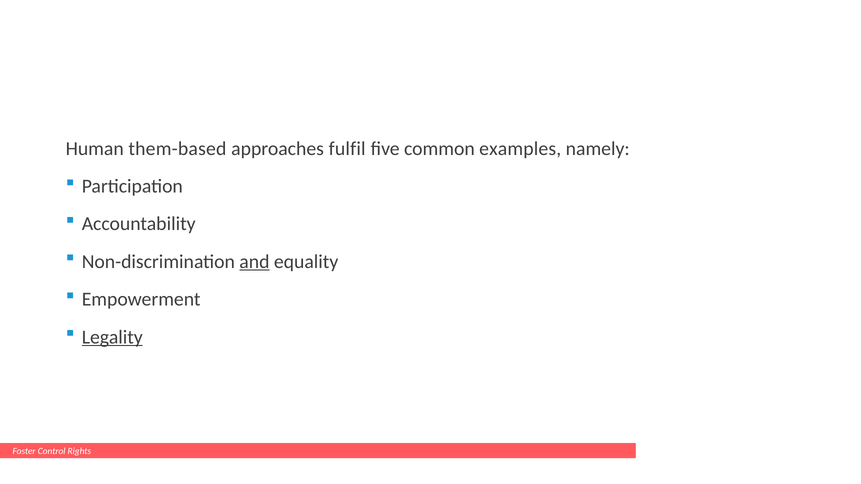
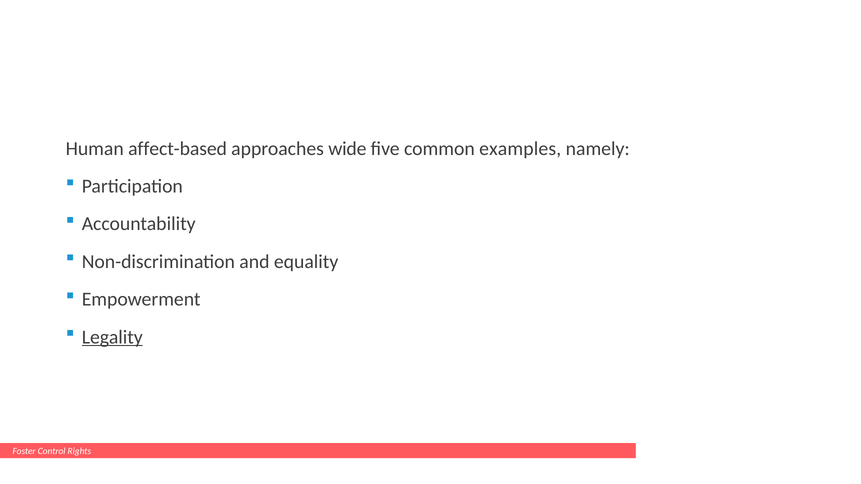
them-based: them-based -> affect-based (178, 149)
fulfil: fulfil -> wide (347, 149)
and underline: present -> none (254, 262)
